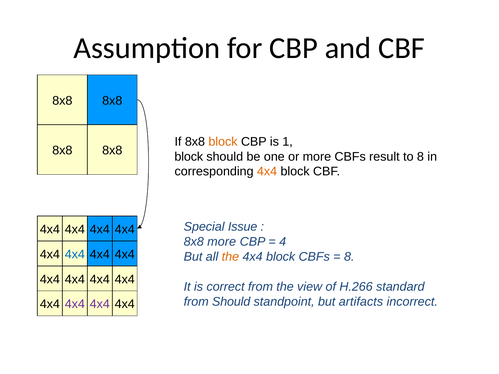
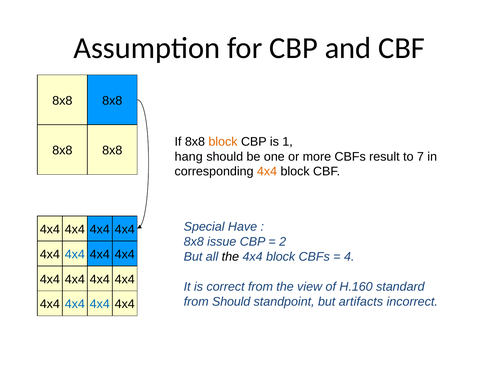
block: block -> hang (189, 157)
to 8: 8 -> 7 (420, 157)
Issue: Issue -> Have (243, 227)
8x8 more: more -> issue (222, 242)
4: 4 -> 2 (283, 242)
the colour: orange -> black (230, 257)
8: 8 -> 4 (349, 257)
H.266: H.266 -> H.160 (356, 287)
4x4 colour: purple -> blue (75, 304)
4x4 colour: purple -> blue (100, 304)
